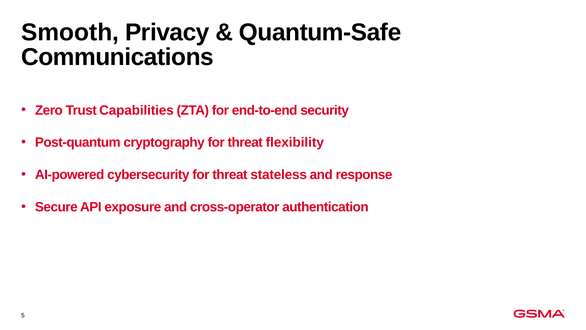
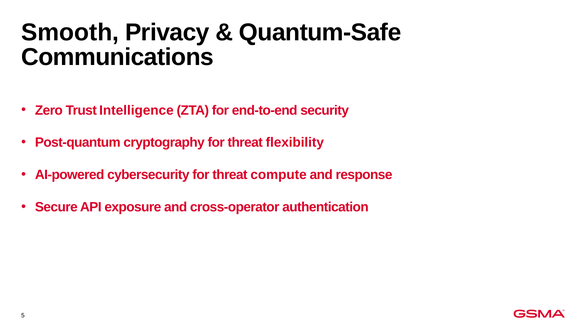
Capabilities: Capabilities -> Intelligence (136, 110)
stateless: stateless -> compute (279, 175)
